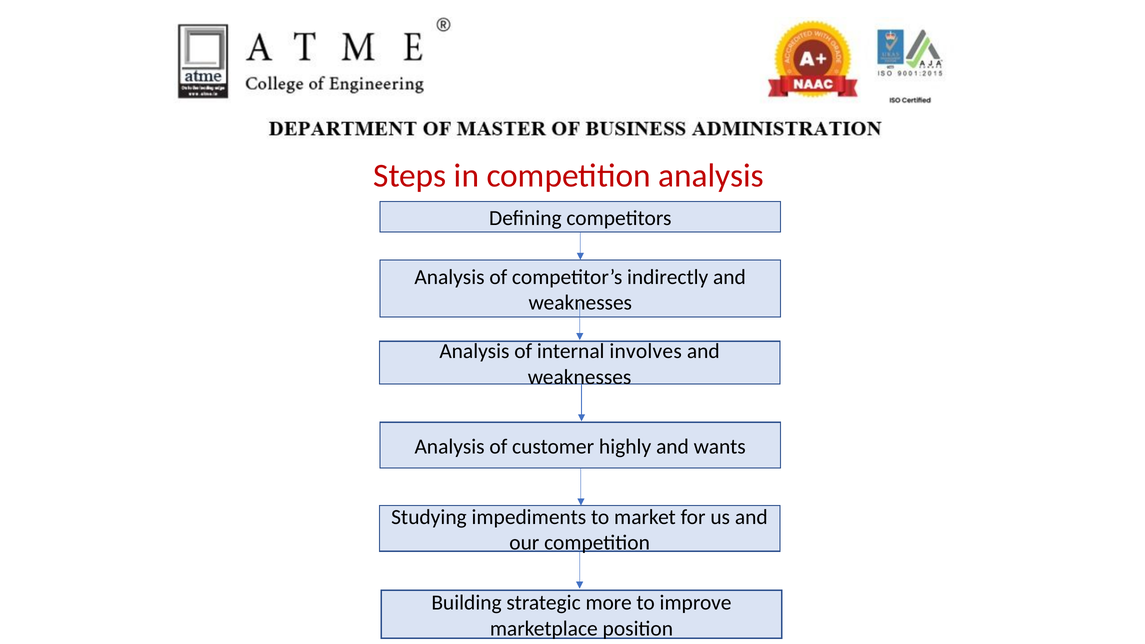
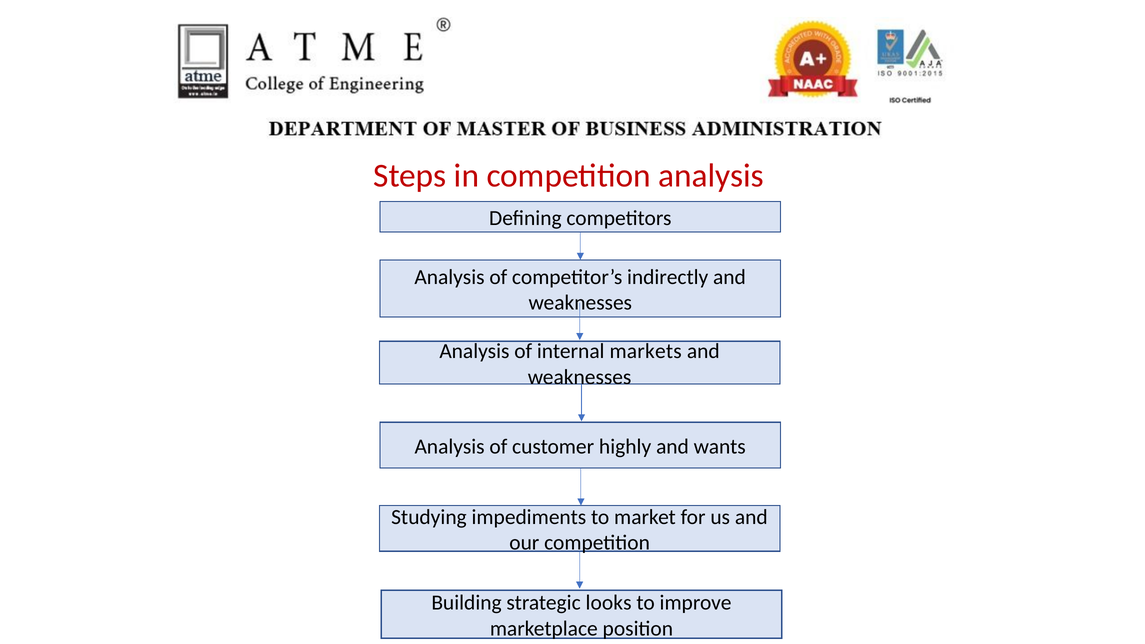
involves: involves -> markets (646, 351)
more: more -> looks (609, 603)
